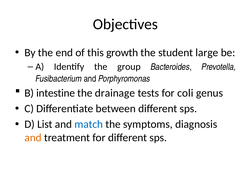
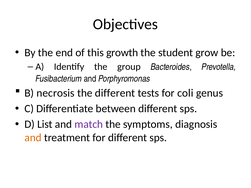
large: large -> grow (207, 53)
intestine: intestine -> necrosis (56, 93)
the drainage: drainage -> different (115, 93)
match colour: blue -> purple (89, 124)
